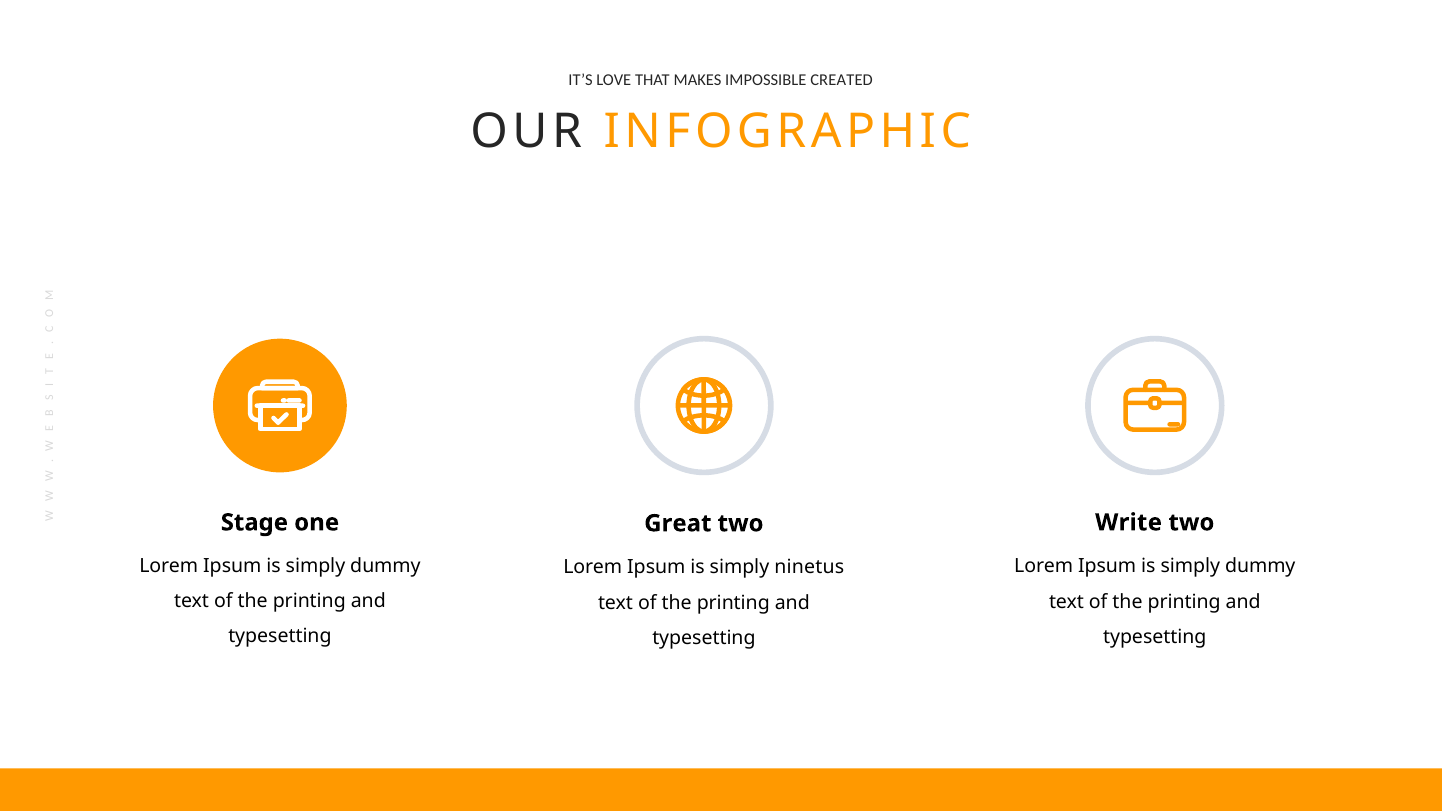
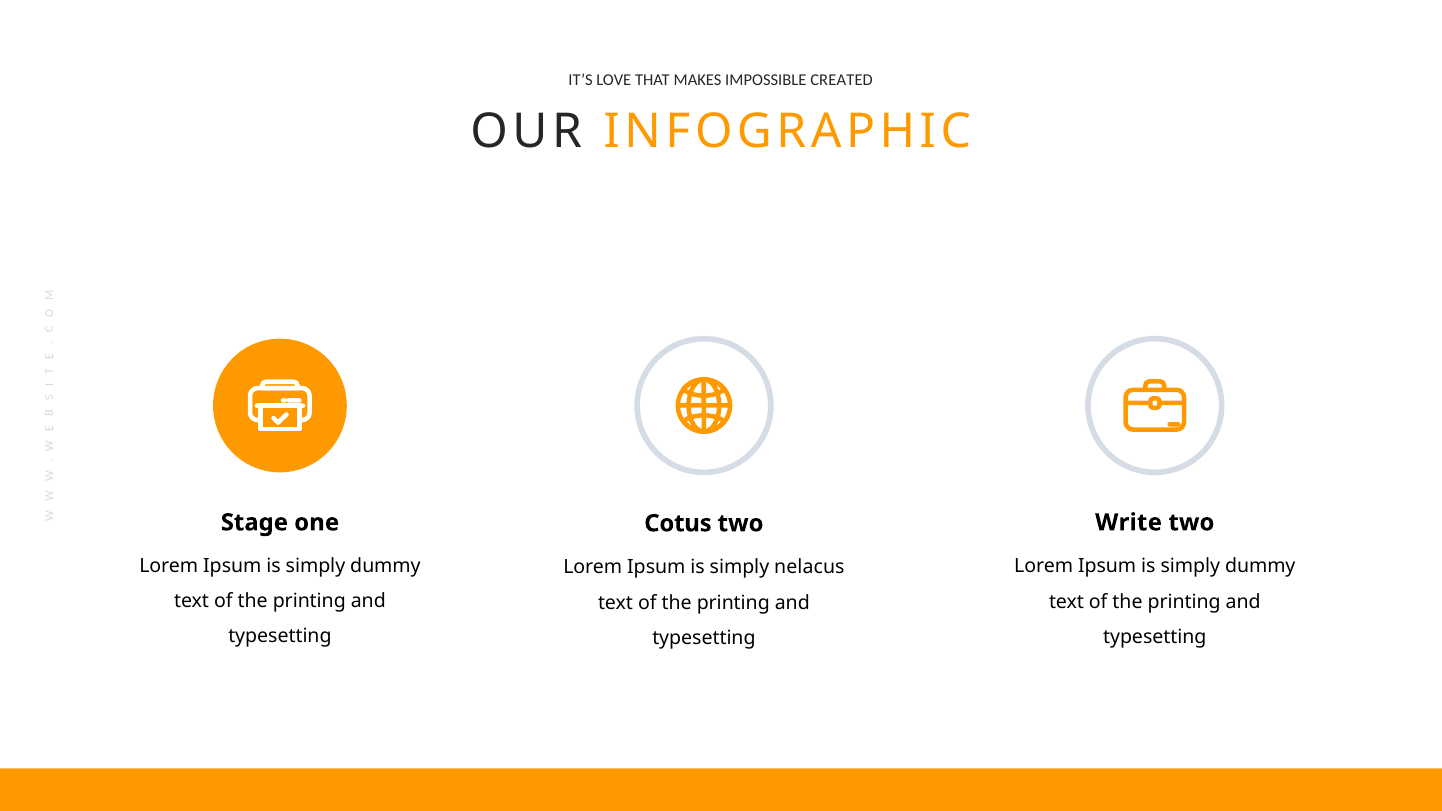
Great: Great -> Cotus (678, 523)
ninetus: ninetus -> nelacus (809, 568)
